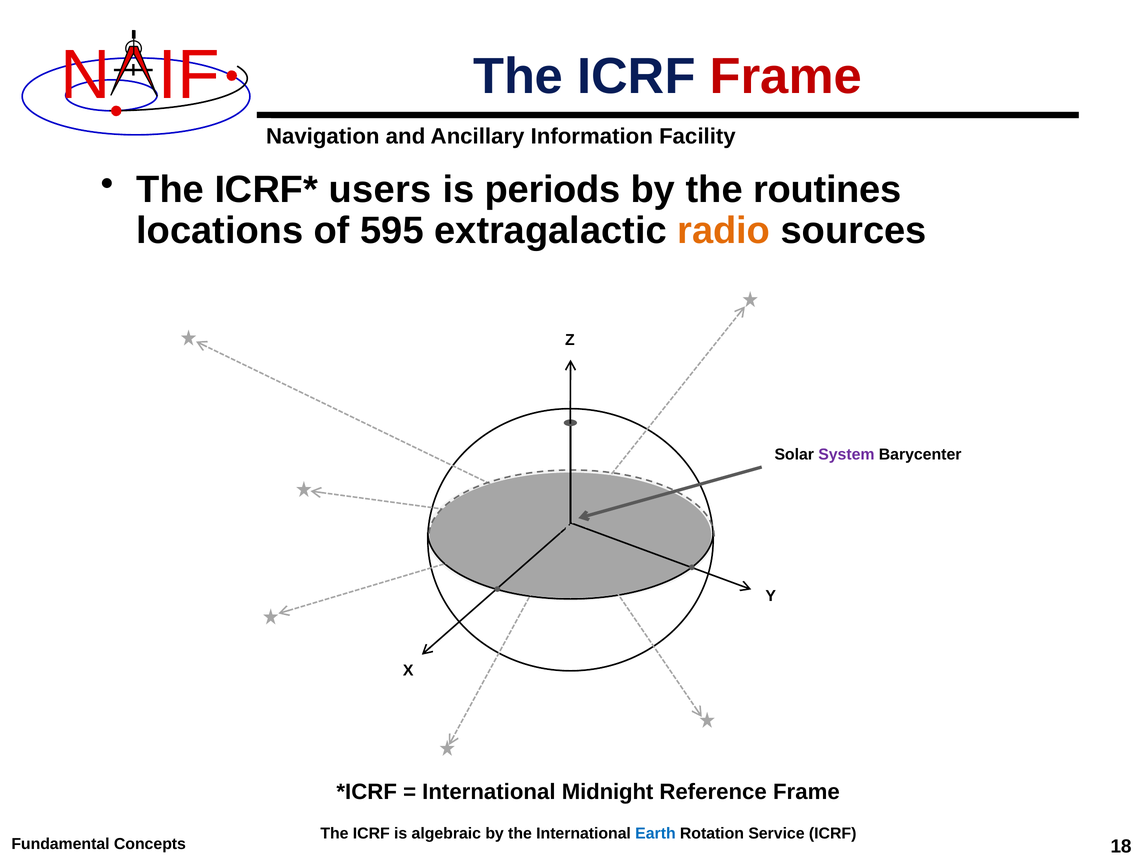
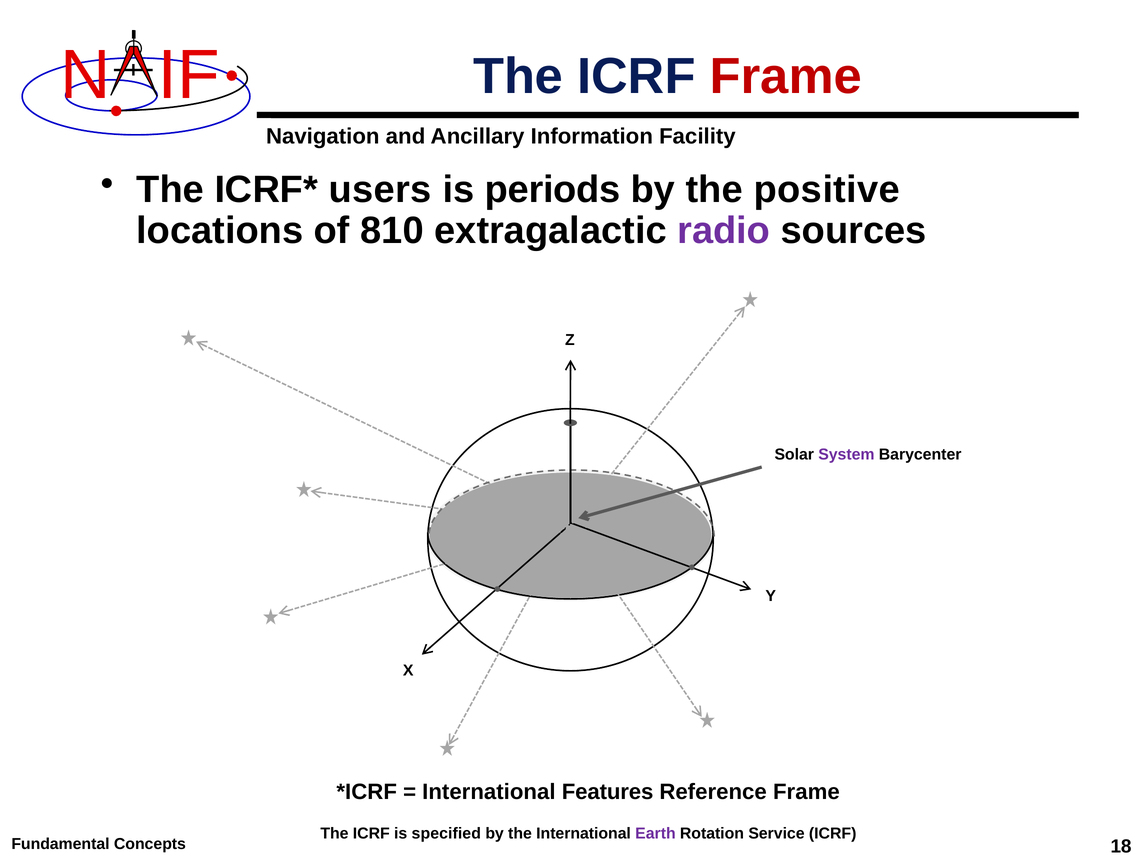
routines: routines -> positive (827, 190)
595: 595 -> 810 (392, 231)
radio colour: orange -> purple (724, 231)
Midnight: Midnight -> Features (608, 792)
algebraic: algebraic -> specified (446, 833)
Earth colour: blue -> purple (655, 833)
